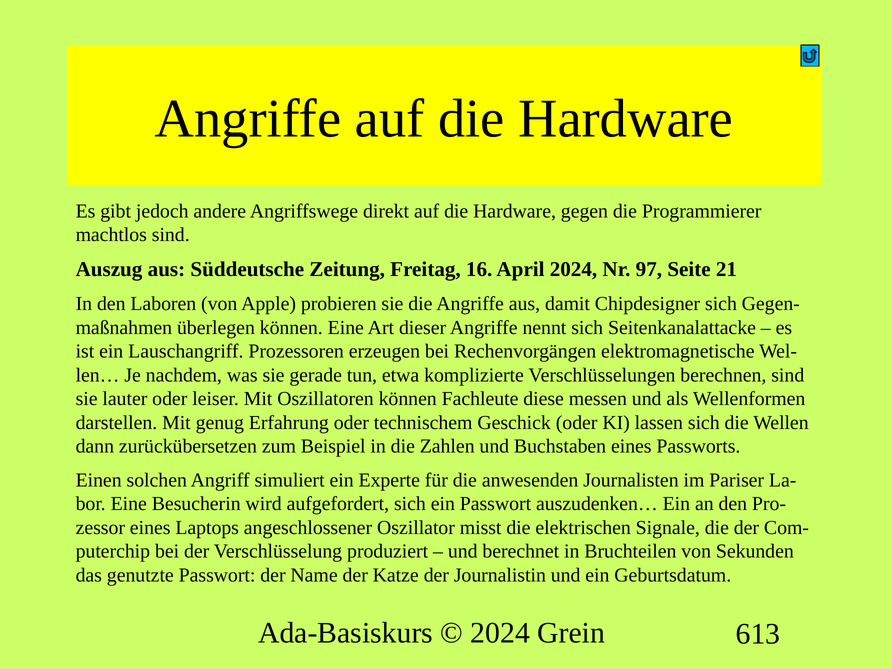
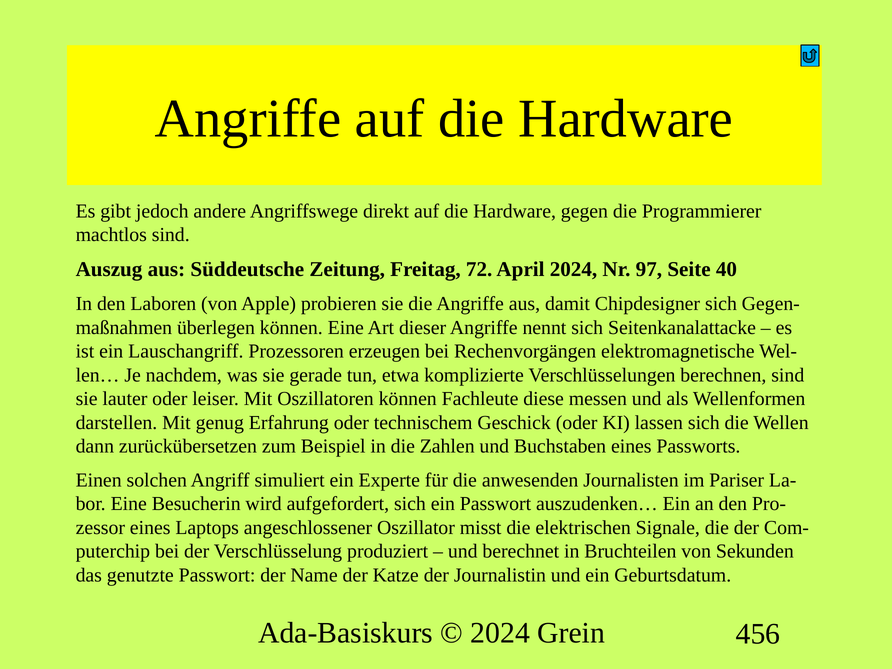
16: 16 -> 72 (479, 269)
21: 21 -> 40 (726, 269)
613: 613 -> 456 (758, 634)
